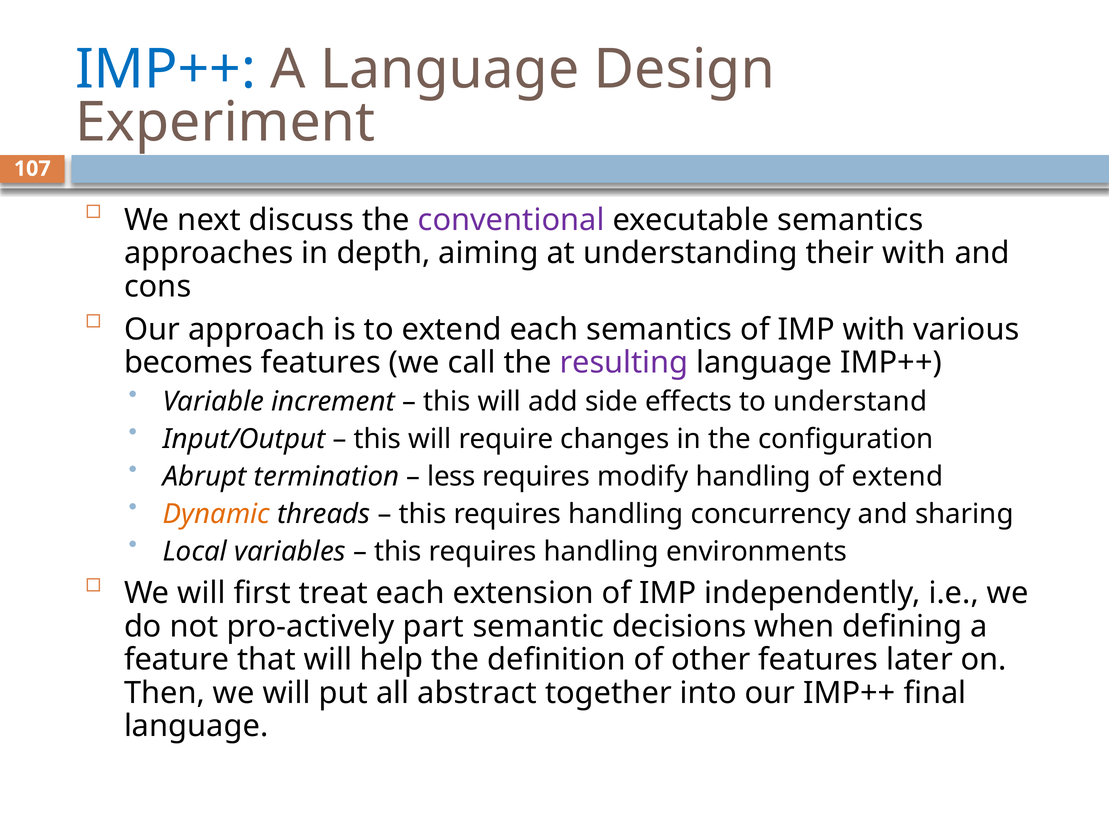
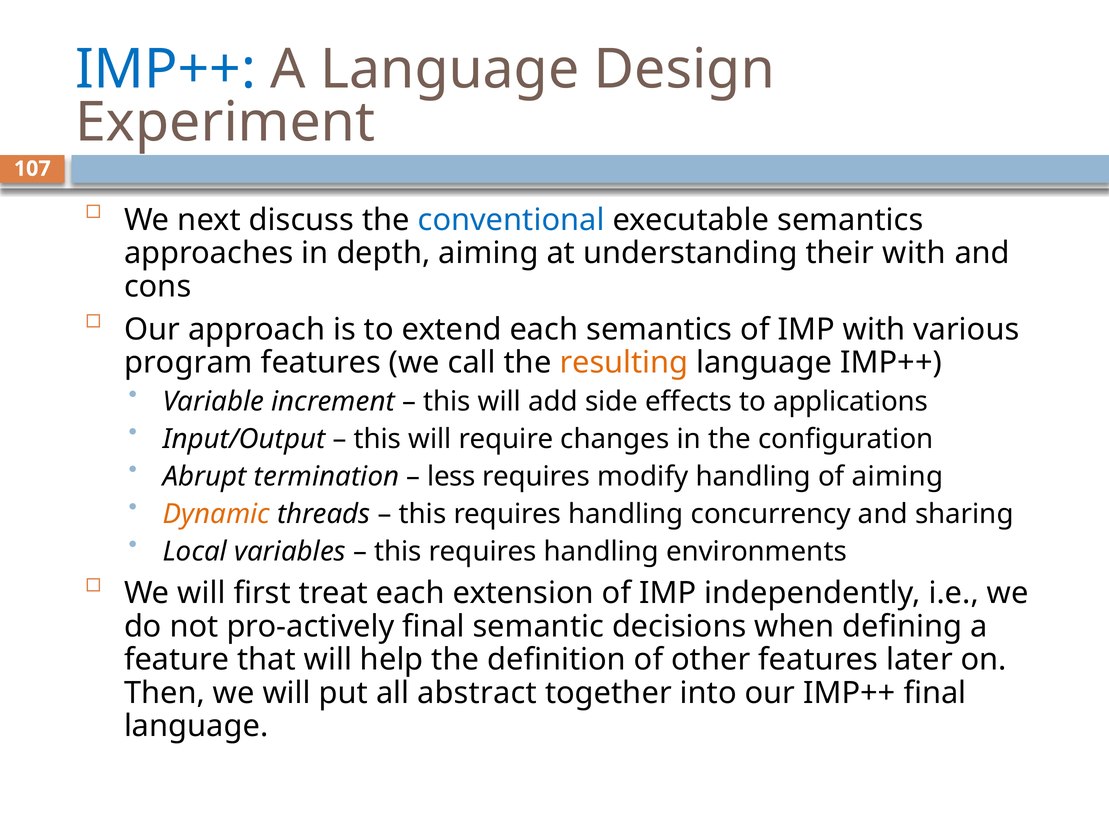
conventional colour: purple -> blue (511, 220)
becomes: becomes -> program (188, 363)
resulting colour: purple -> orange (624, 363)
understand: understand -> applications (851, 402)
of extend: extend -> aiming (897, 477)
pro-actively part: part -> final (434, 627)
